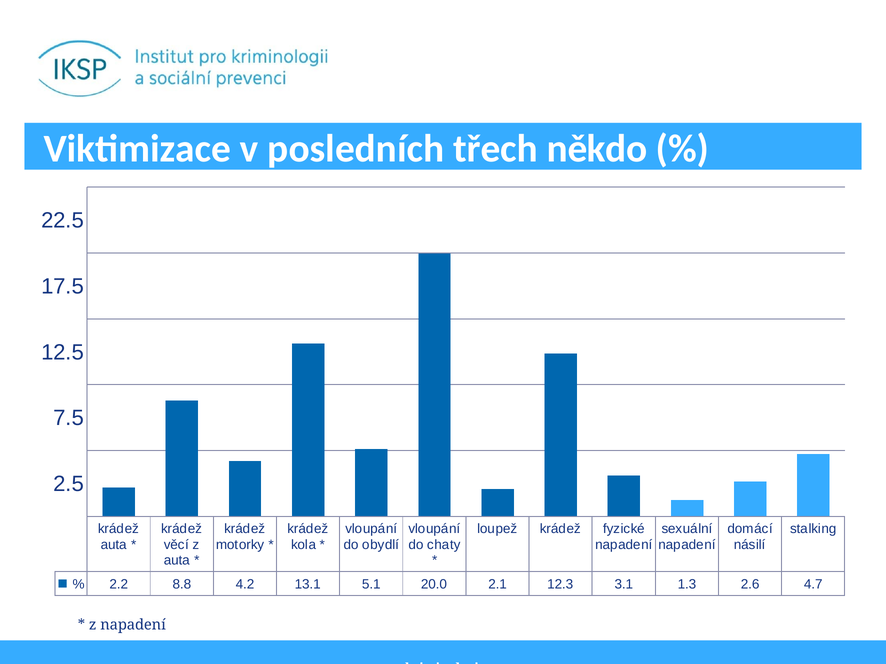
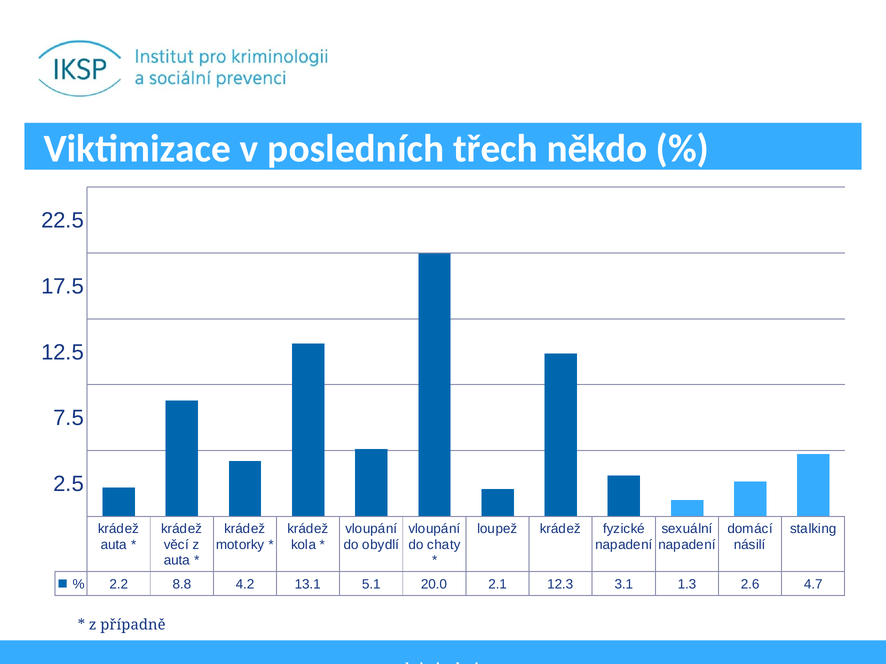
z napadení: napadení -> případně (133, 626)
